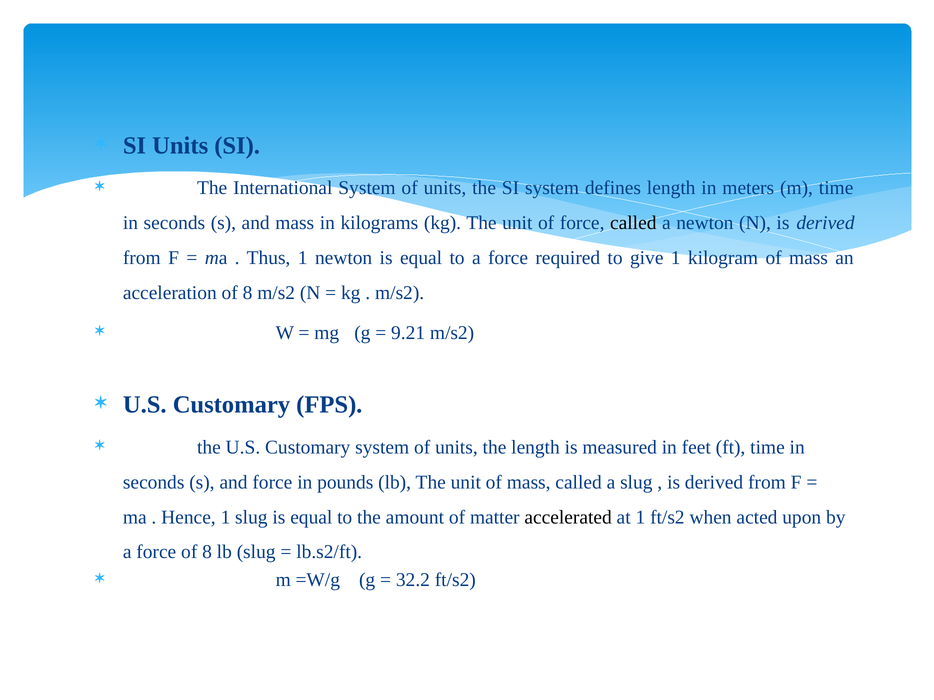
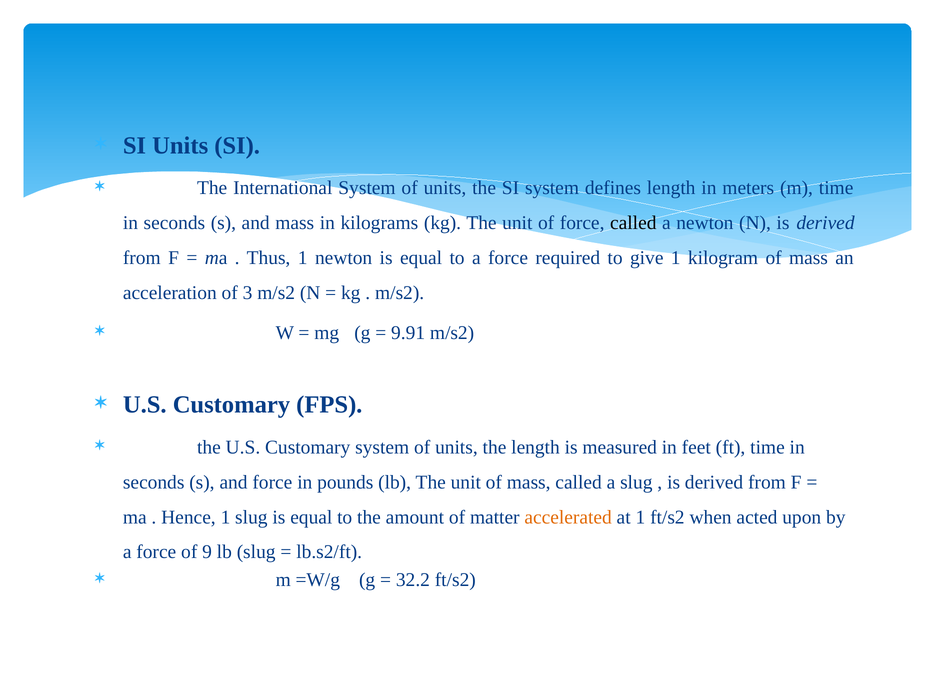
acceleration of 8: 8 -> 3 (248, 293)
9.21: 9.21 -> 9.91 (408, 333)
accelerated colour: black -> orange (568, 517)
force of 8: 8 -> 9 (207, 552)
